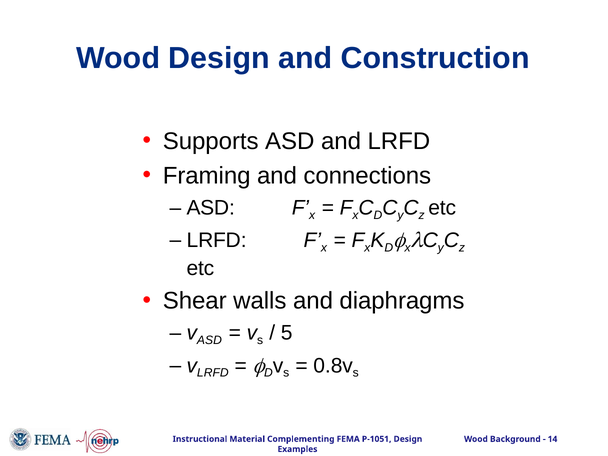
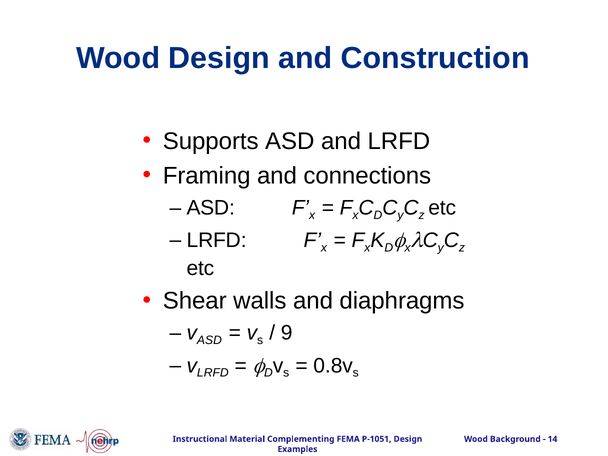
5: 5 -> 9 (287, 333)
